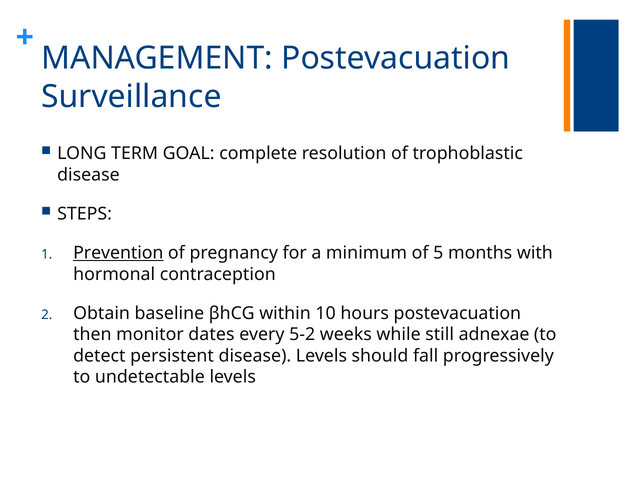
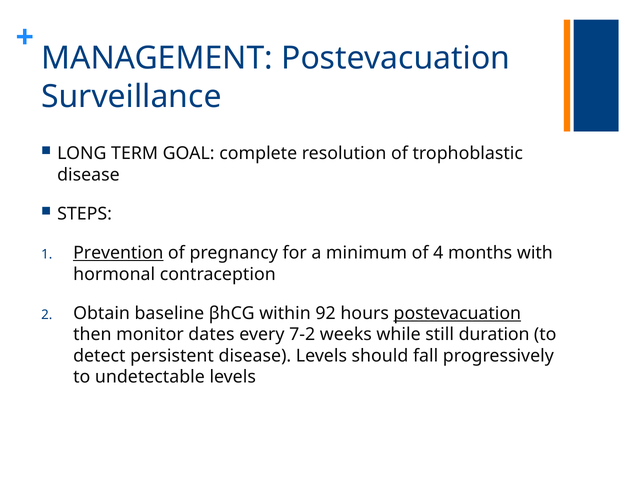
5: 5 -> 4 (438, 253)
10: 10 -> 92 (326, 313)
postevacuation underline: none -> present (457, 313)
5-2: 5-2 -> 7-2 (302, 335)
adnexae: adnexae -> duration (494, 335)
